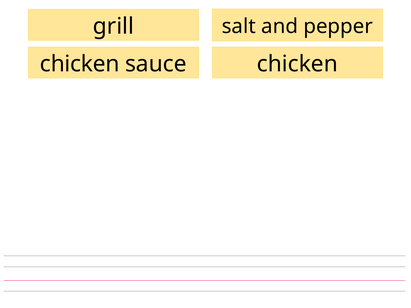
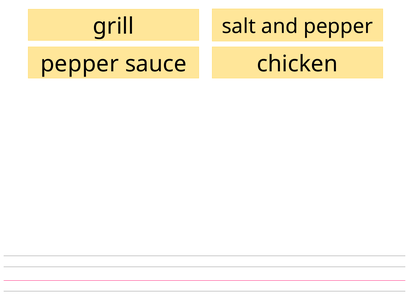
chicken: chicken -> pepper (80, 64)
